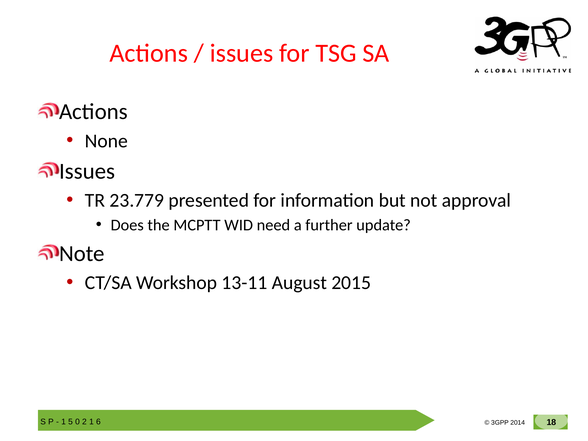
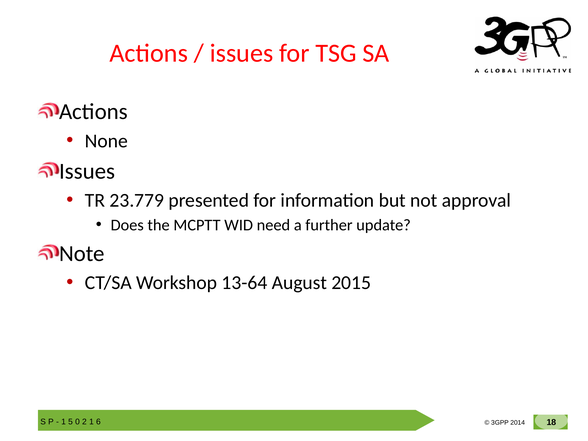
13-11: 13-11 -> 13-64 (244, 283)
